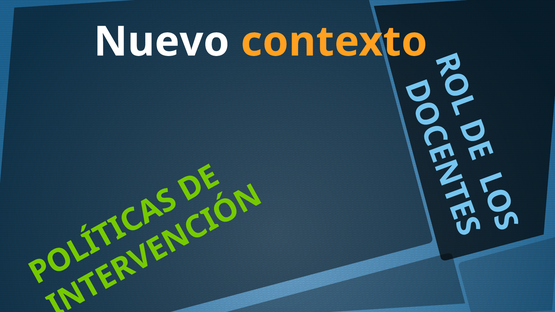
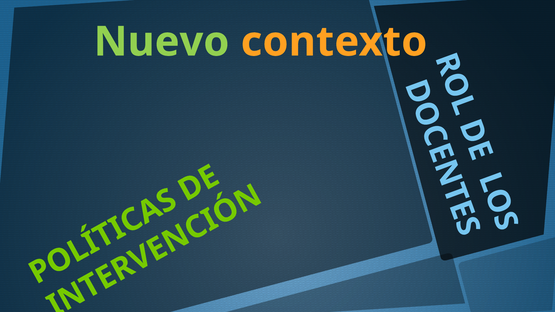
Nuevo colour: white -> light green (162, 42)
